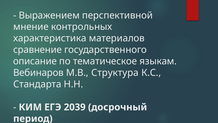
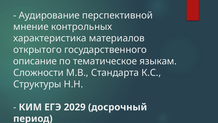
Выражением: Выражением -> Аудирование (49, 15)
сравнение: сравнение -> открытого (37, 50)
Вебинаров: Вебинаров -> Сложности (38, 73)
Структура: Структура -> Стандарта (115, 73)
Стандарта: Стандарта -> Структуры (37, 84)
2039: 2039 -> 2029 (75, 107)
